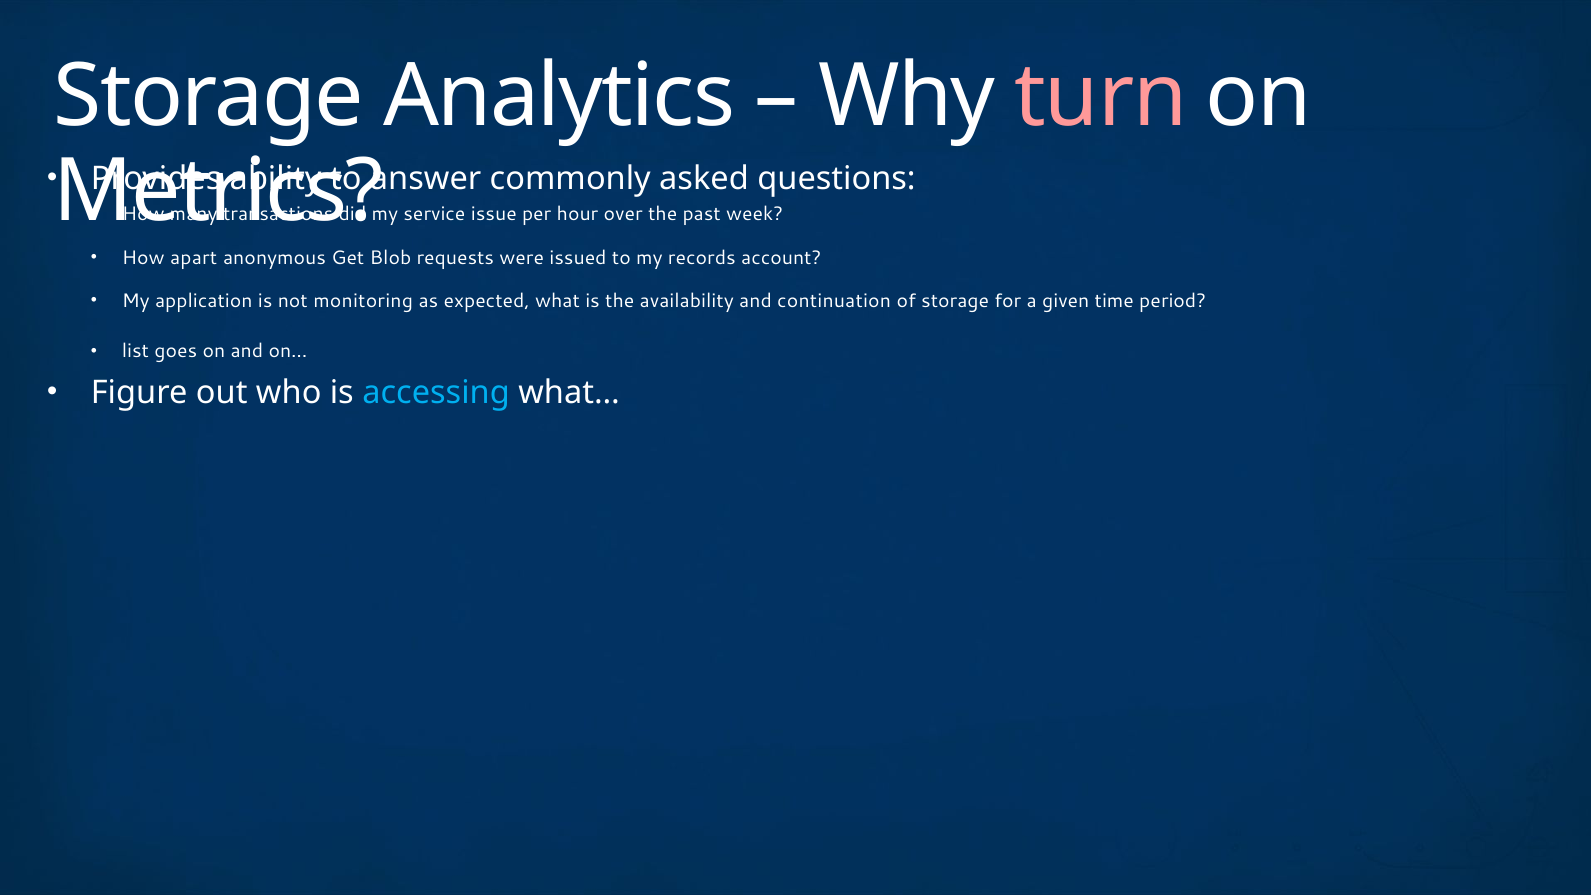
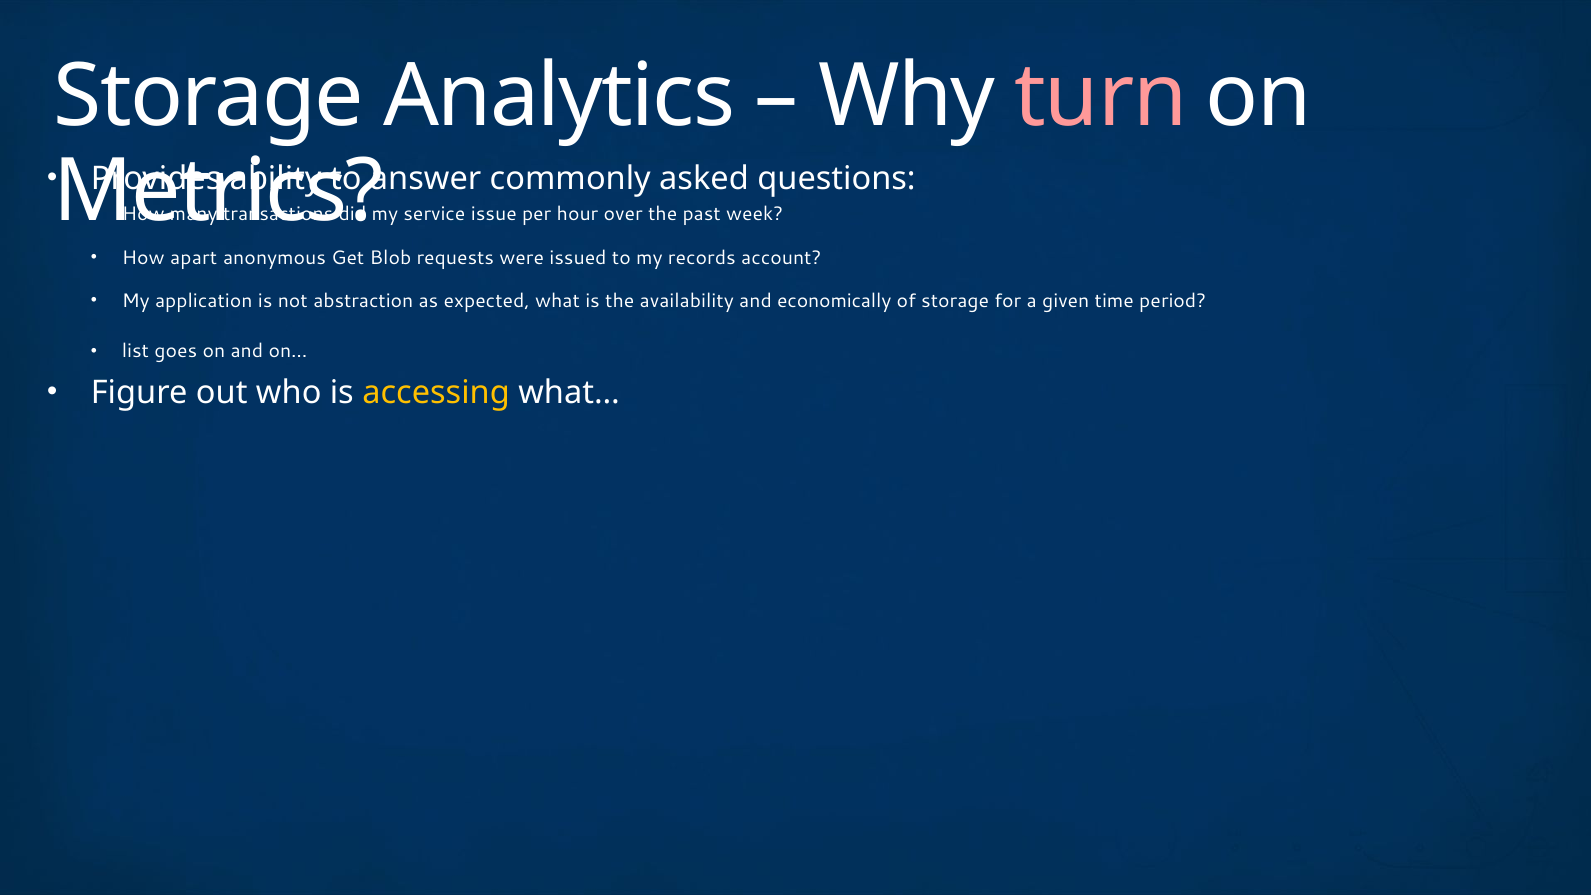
monitoring: monitoring -> abstraction (363, 301)
continuation: continuation -> economically (834, 301)
accessing colour: light blue -> yellow (436, 392)
